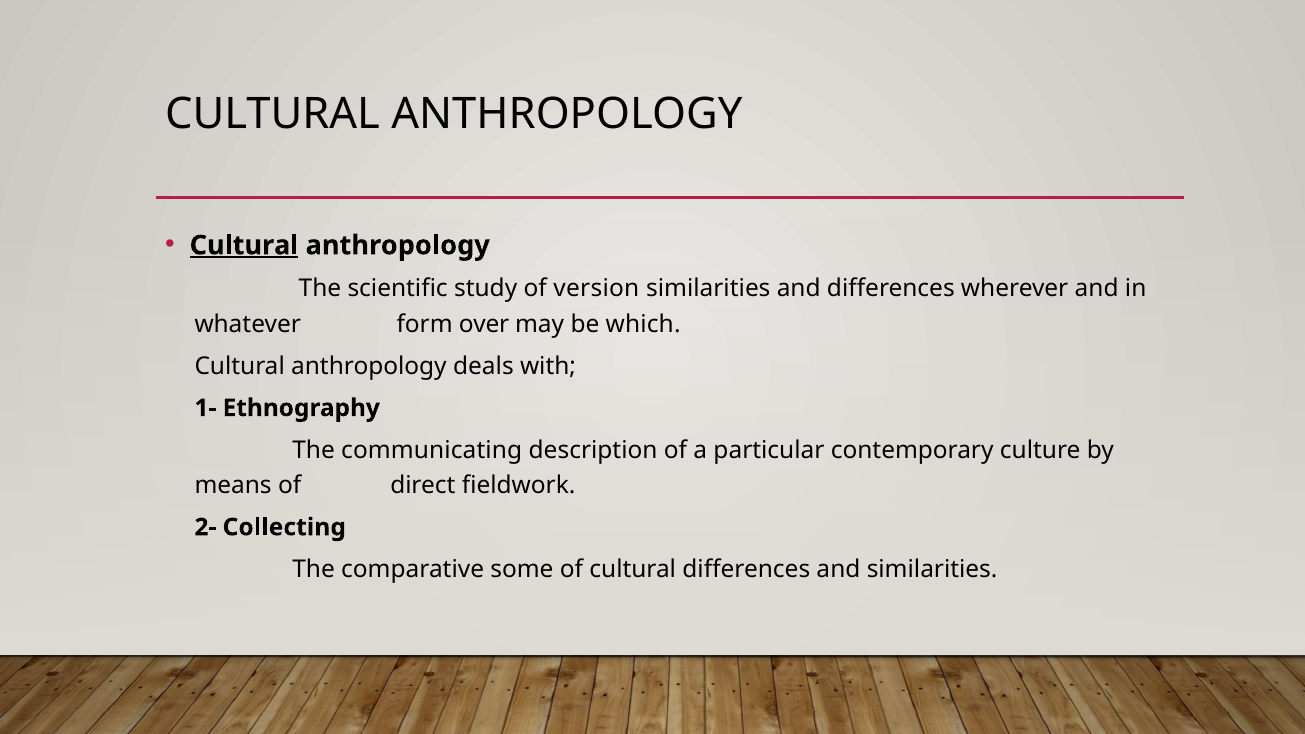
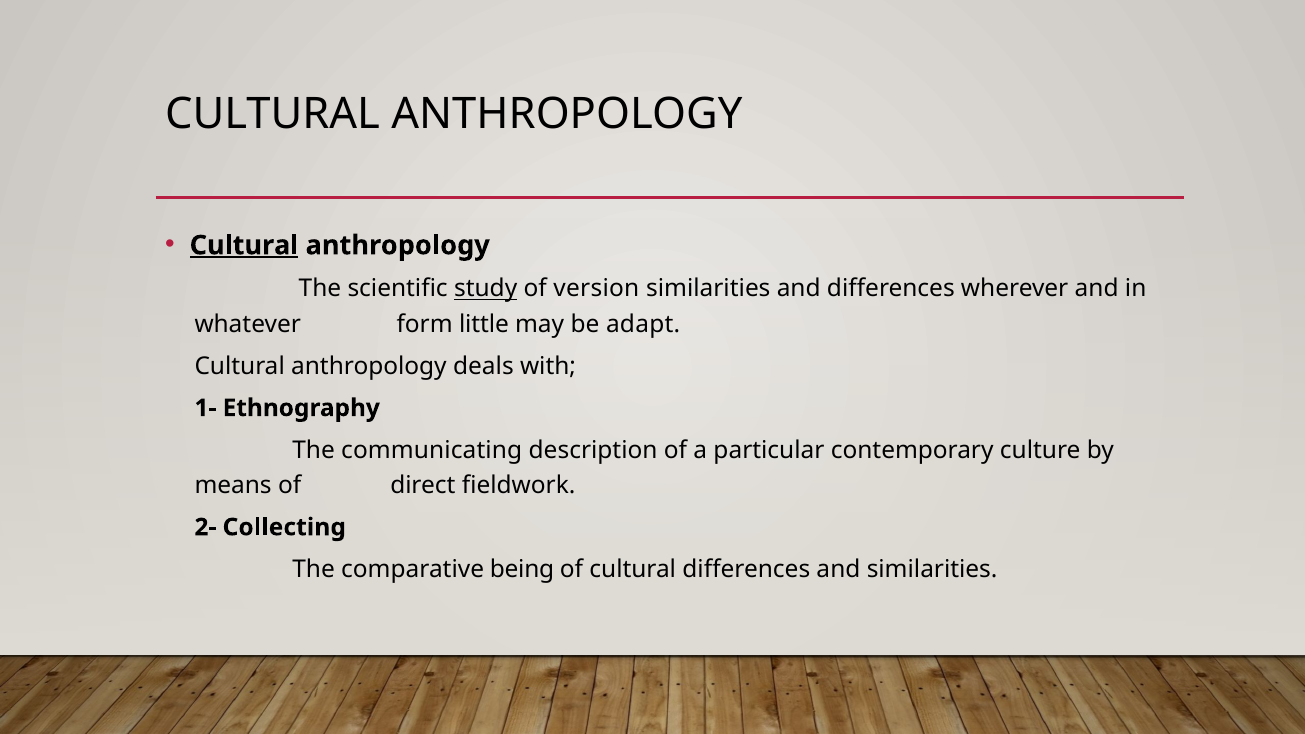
study underline: none -> present (486, 289)
over: over -> little (484, 324)
which: which -> adapt (643, 324)
some: some -> being (522, 569)
